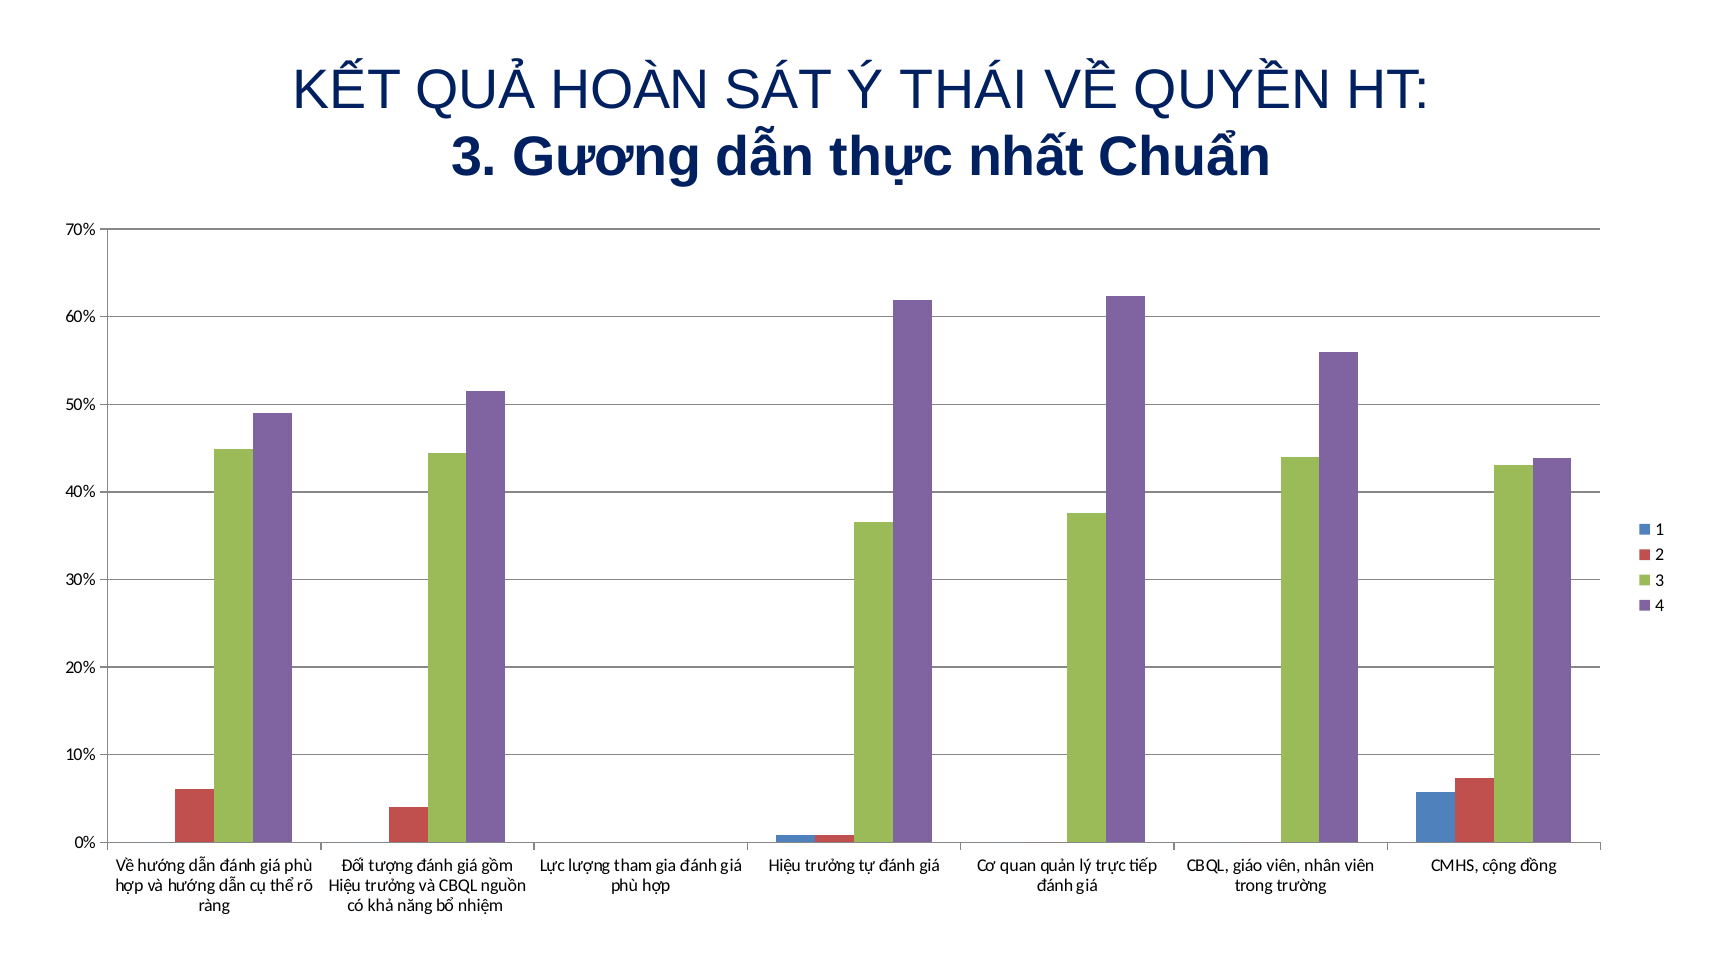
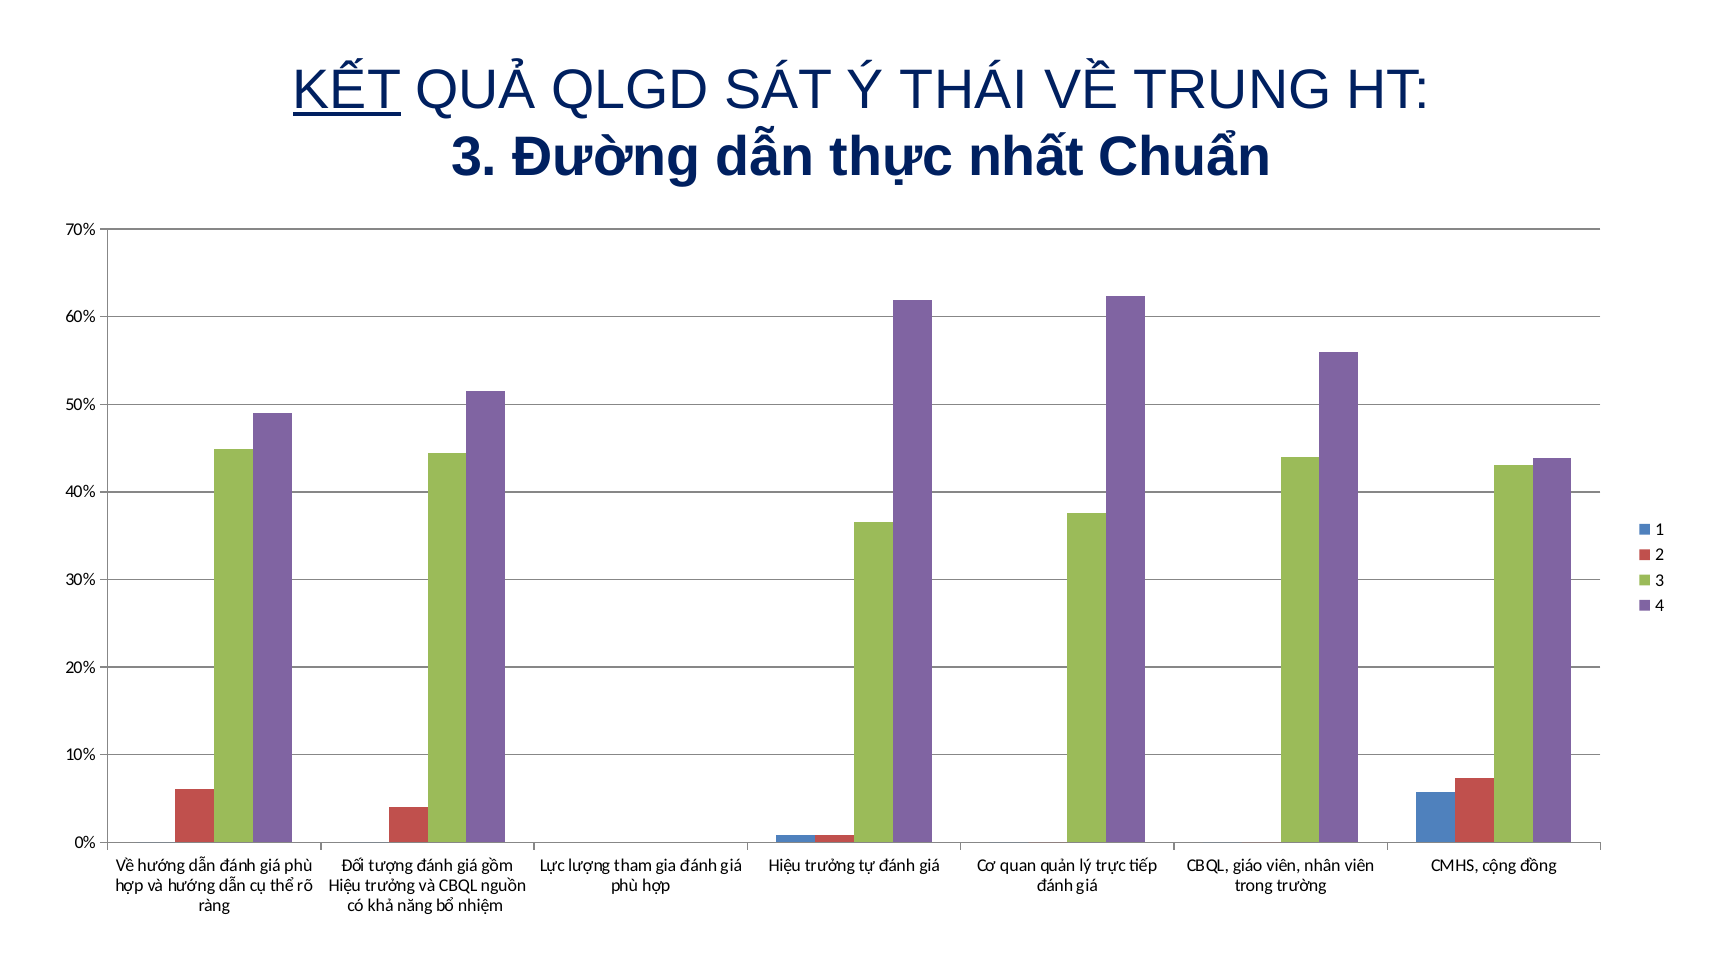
KẾT underline: none -> present (347, 90)
HOÀN: HOÀN -> QLGD (630, 90)
QUYỀN: QUYỀN -> TRUNG (1233, 90)
Gương: Gương -> Đường (607, 157)
